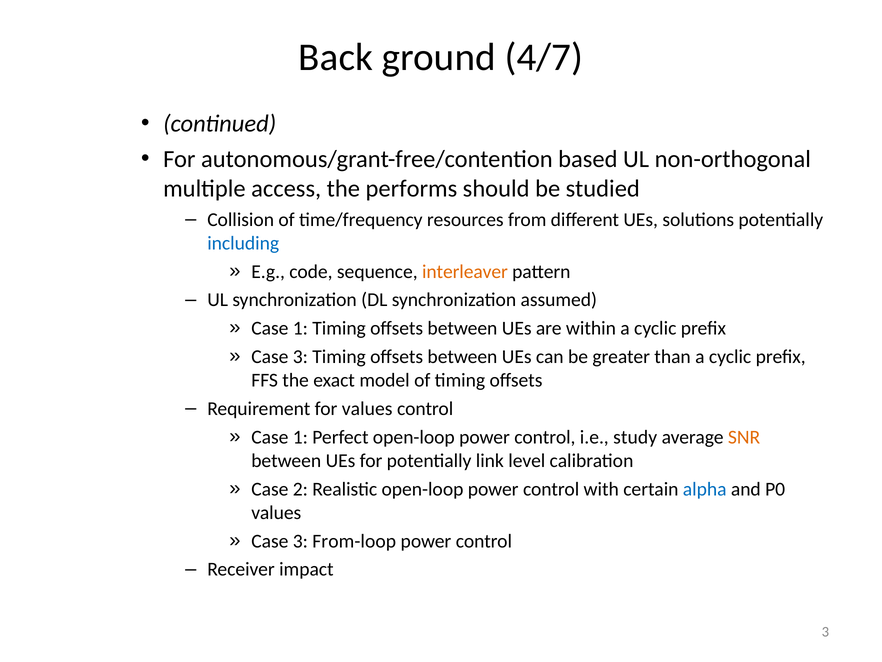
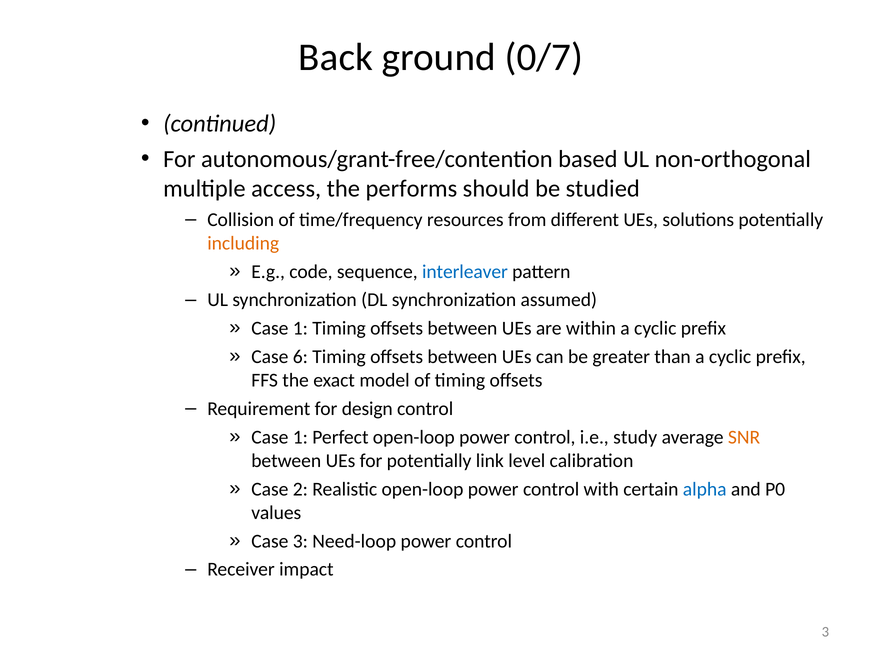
4/7: 4/7 -> 0/7 (544, 57)
including colour: blue -> orange (243, 243)
interleaver colour: orange -> blue (465, 271)
3: 3 -> 6 (300, 357)
for values: values -> design (367, 408)
From-loop: From-loop -> Need-loop (354, 541)
